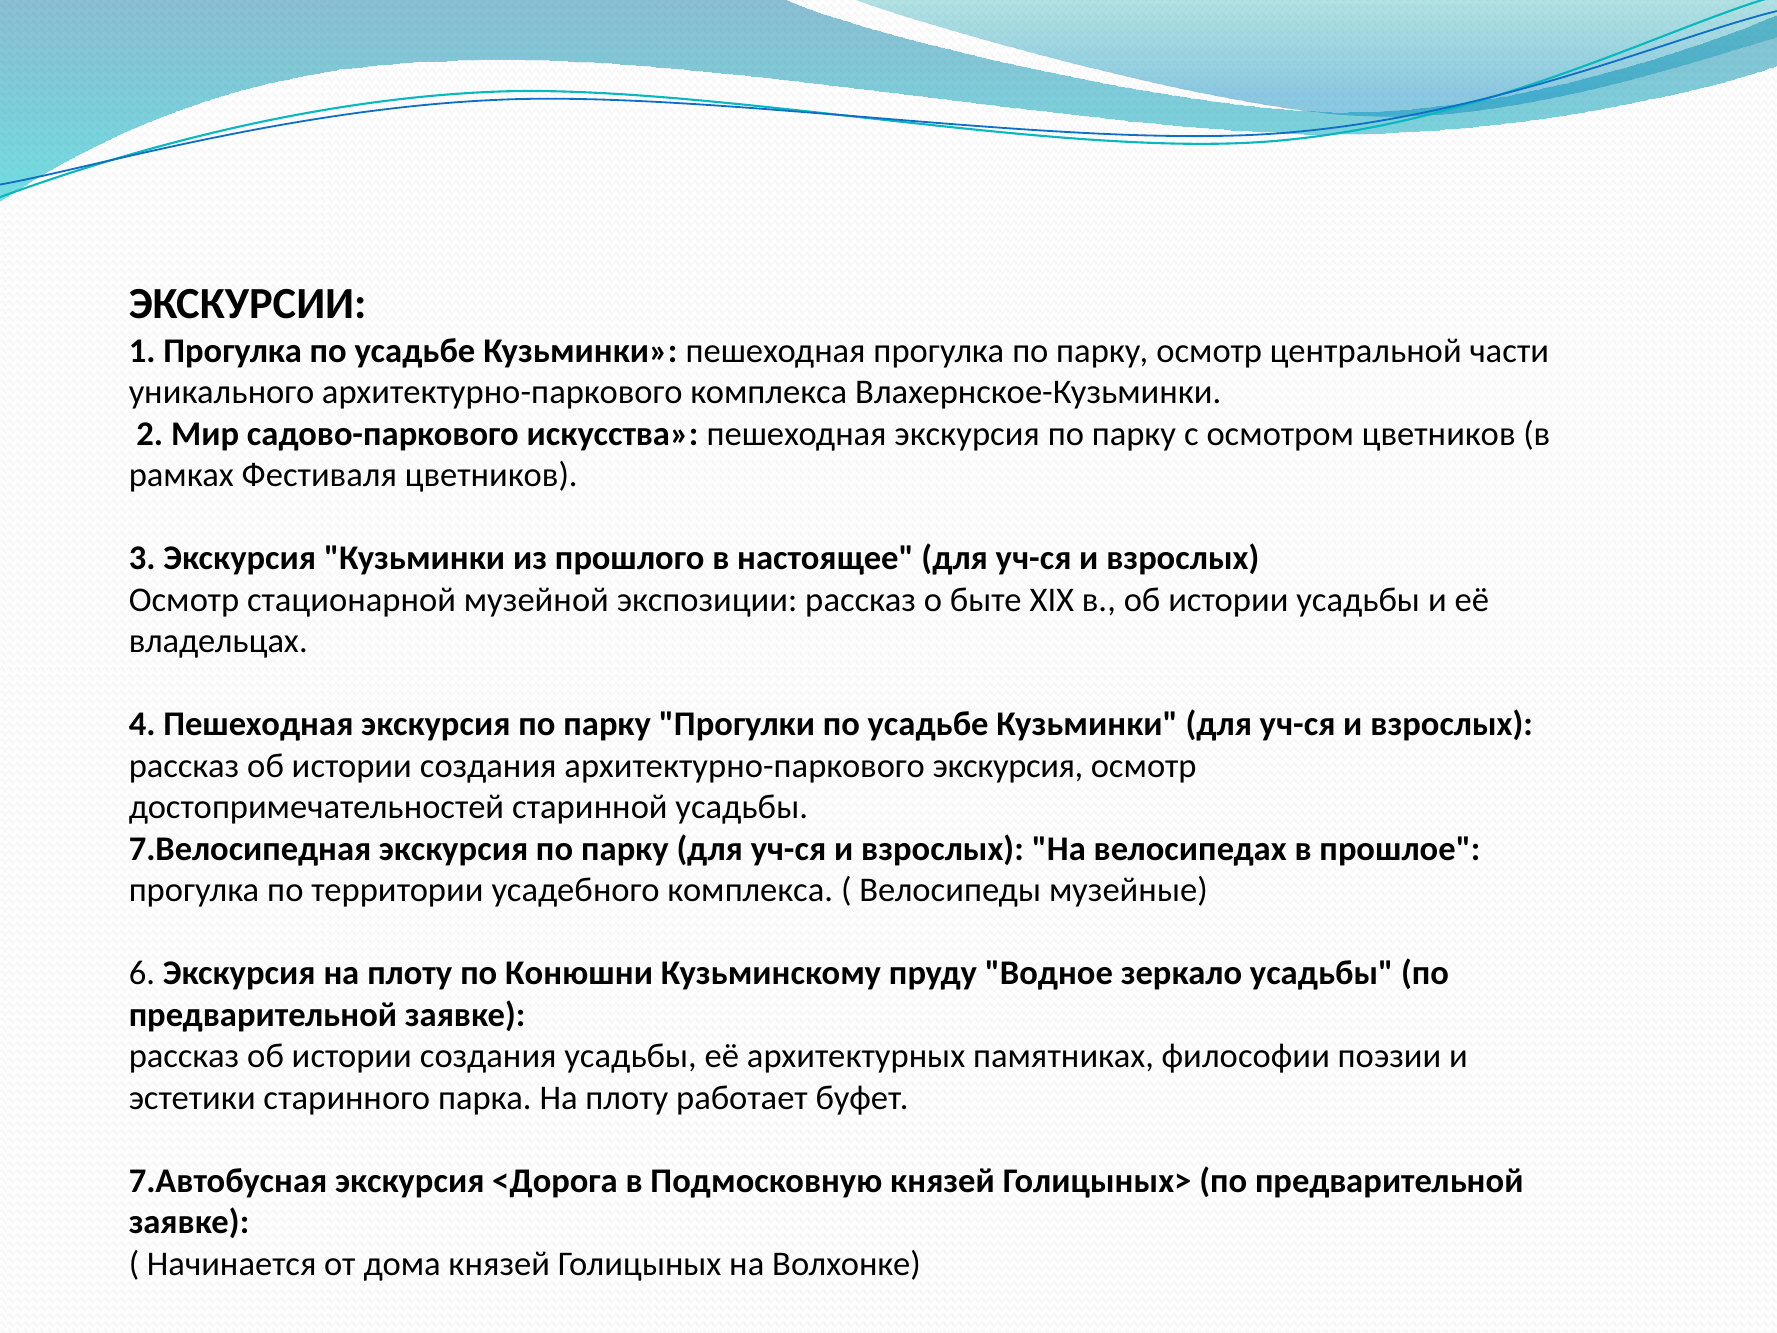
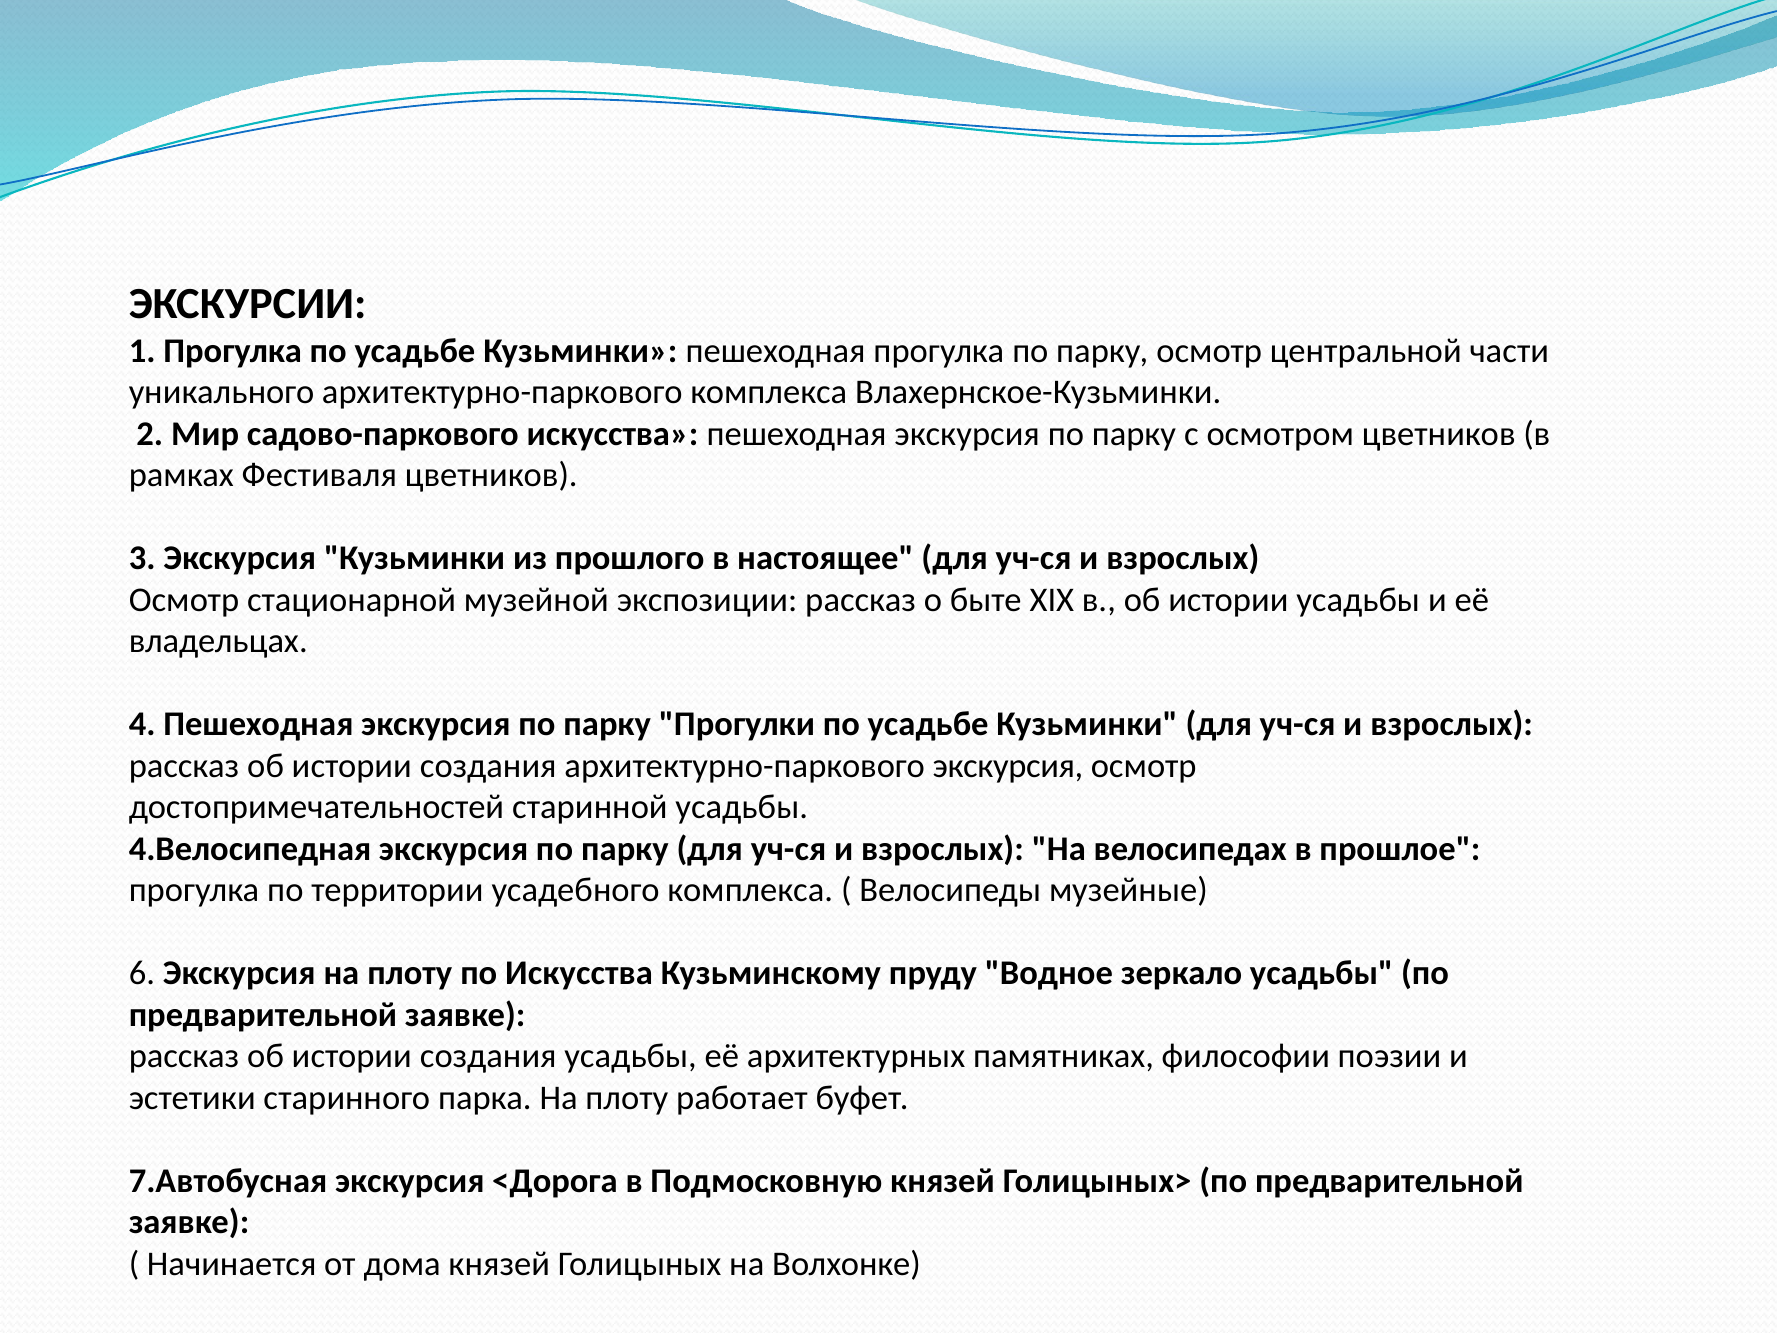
7.Велосипедная: 7.Велосипедная -> 4.Велосипедная (250, 849)
по Конюшни: Конюшни -> Искусства (579, 973)
